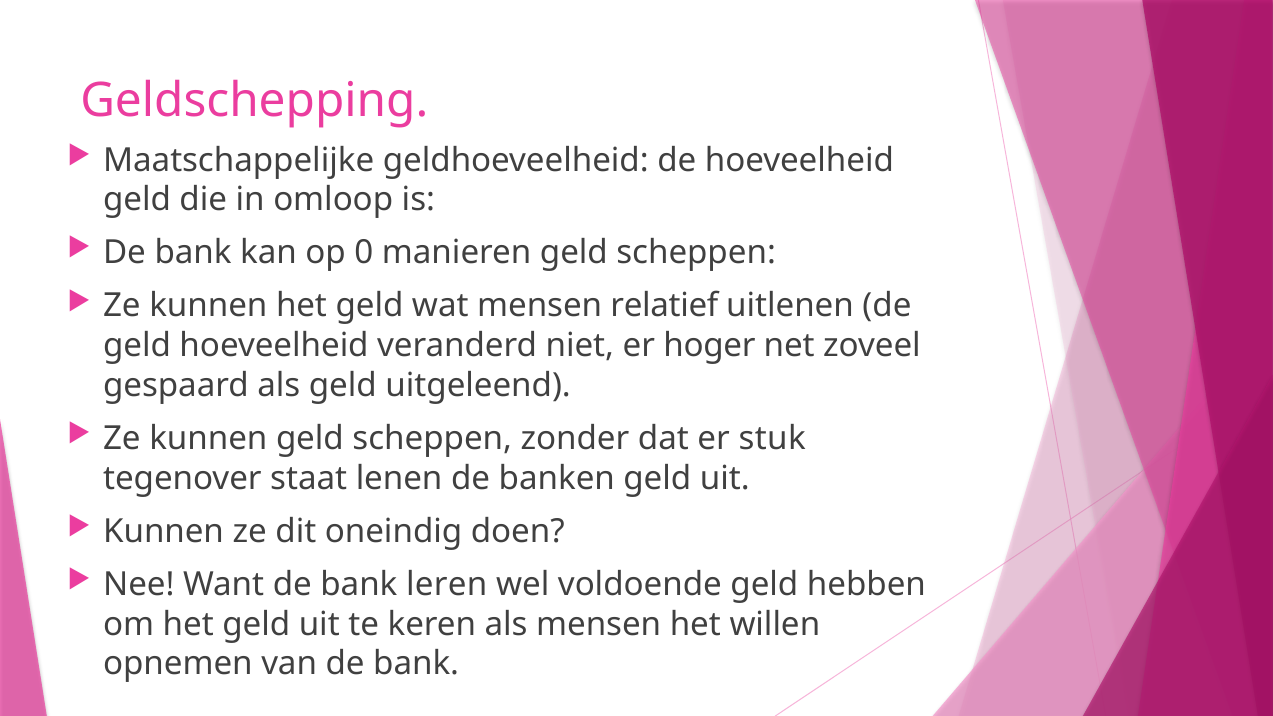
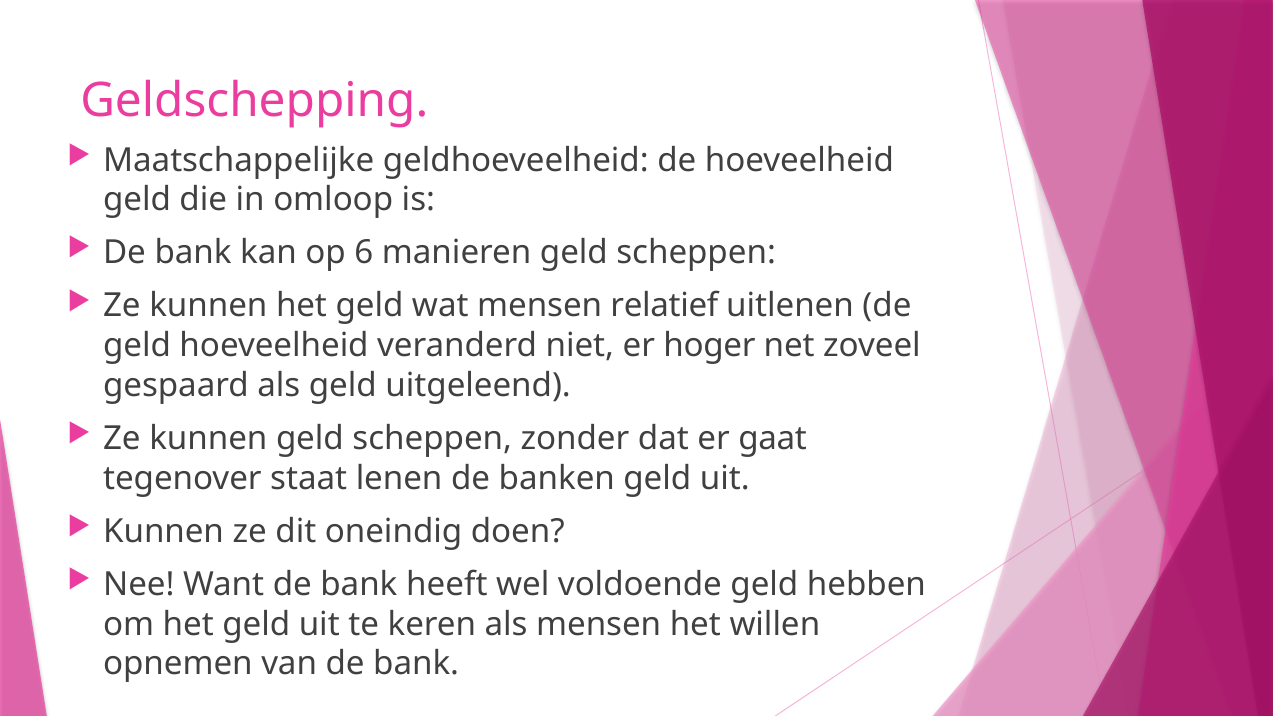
0: 0 -> 6 (364, 253)
stuk: stuk -> gaat (773, 439)
leren: leren -> heeft (447, 584)
